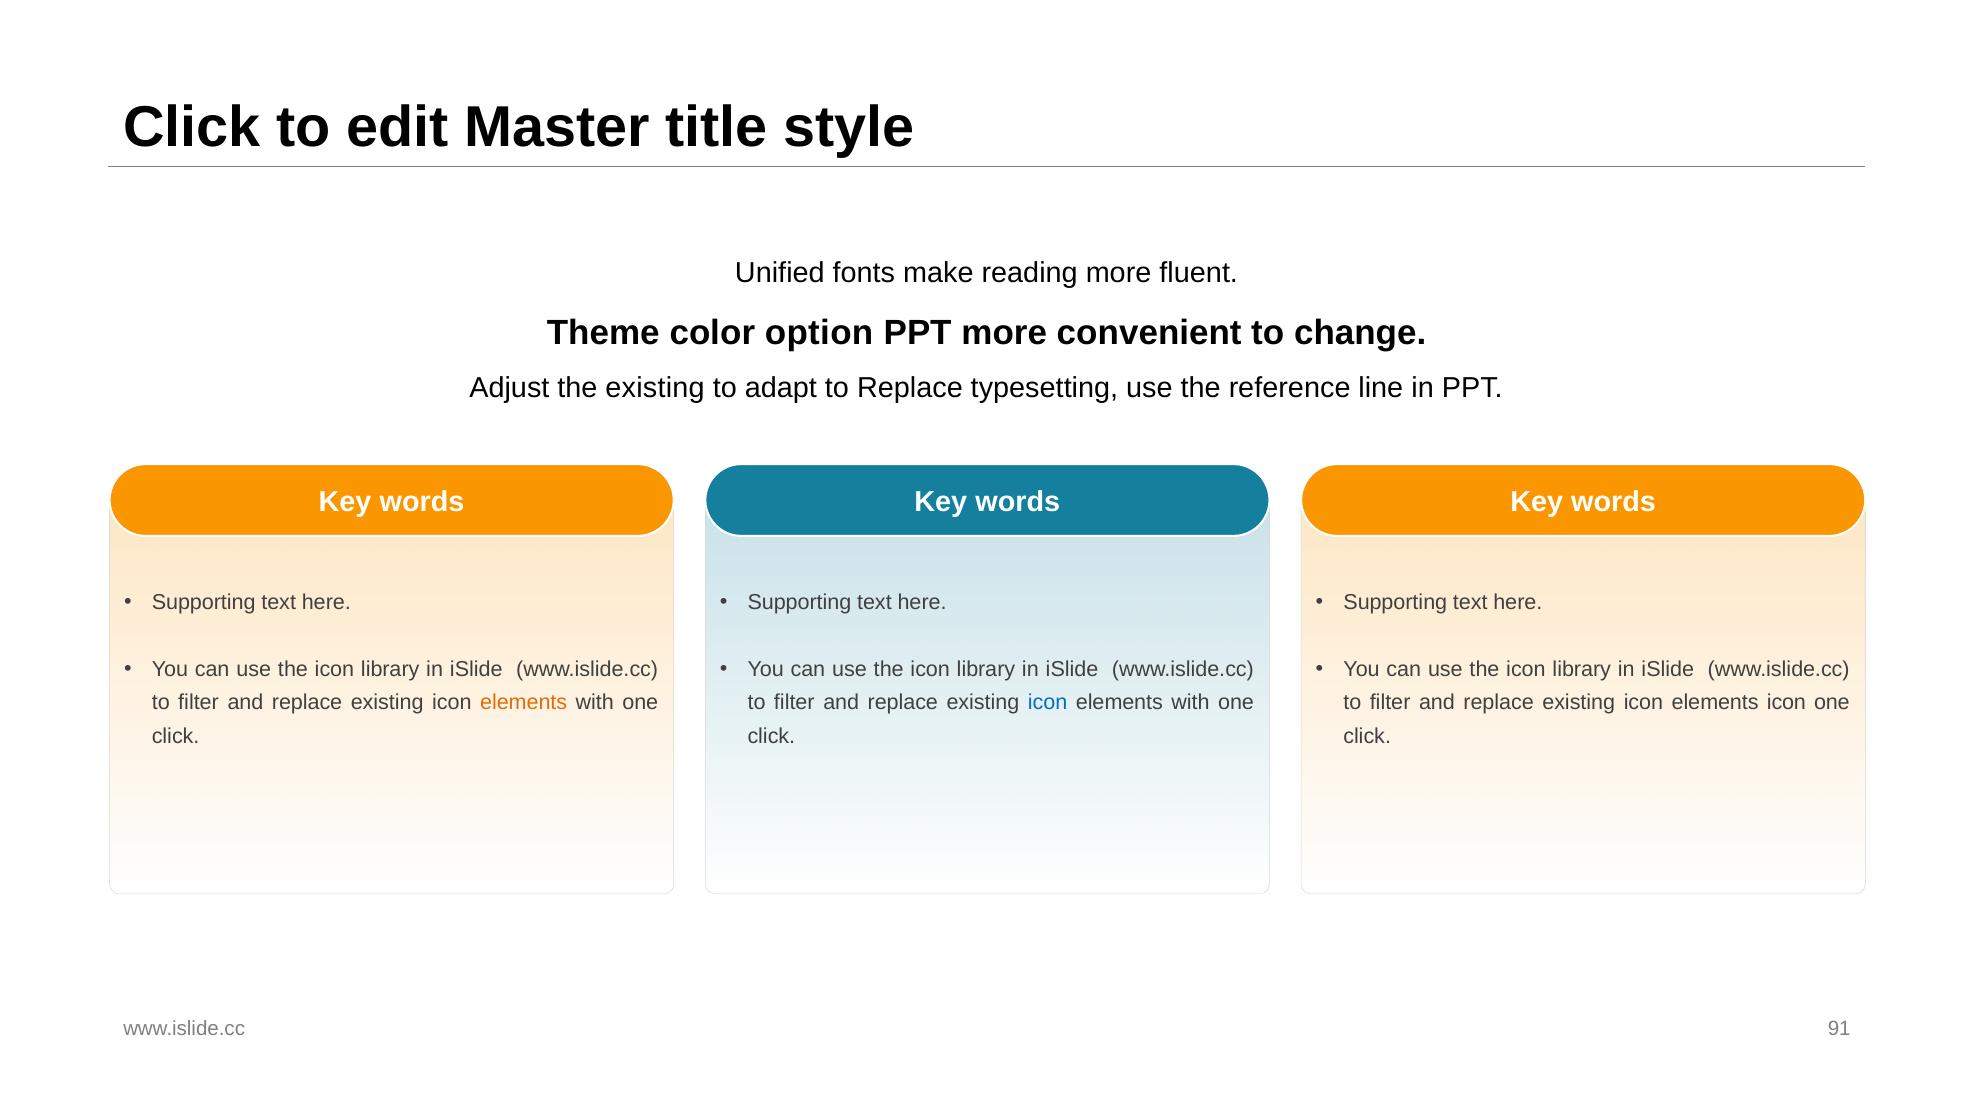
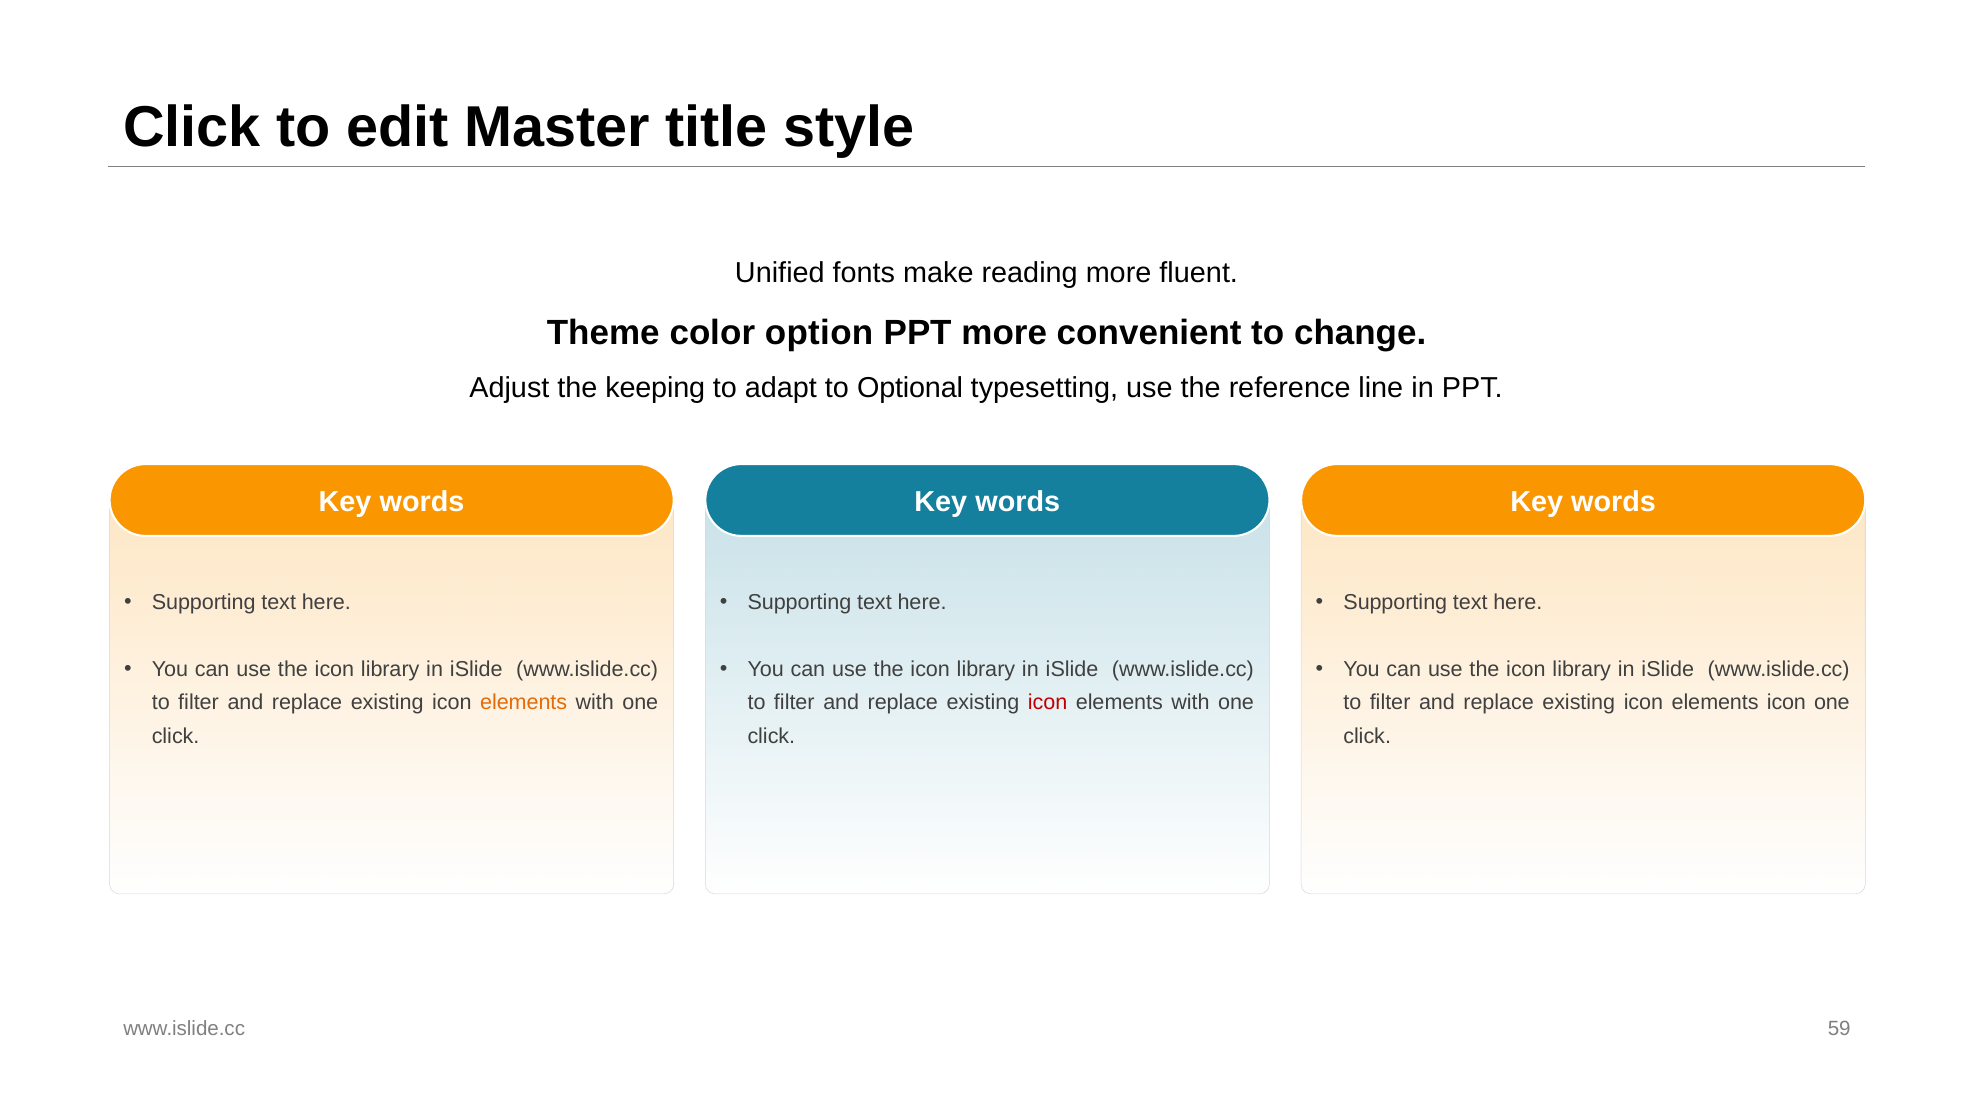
the existing: existing -> keeping (655, 388)
to Replace: Replace -> Optional (910, 388)
icon colour: blue -> red (1048, 702)
91: 91 -> 59 (1839, 1029)
